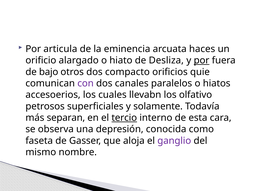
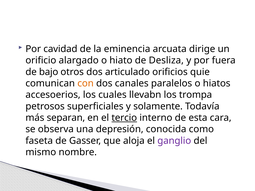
articula: articula -> cavidad (60, 49)
haces: haces -> dirige (202, 49)
por underline: present -> none (202, 60)
compacto: compacto -> articulado (127, 72)
con colour: purple -> orange (86, 83)
olfativo: olfativo -> trompa (196, 95)
